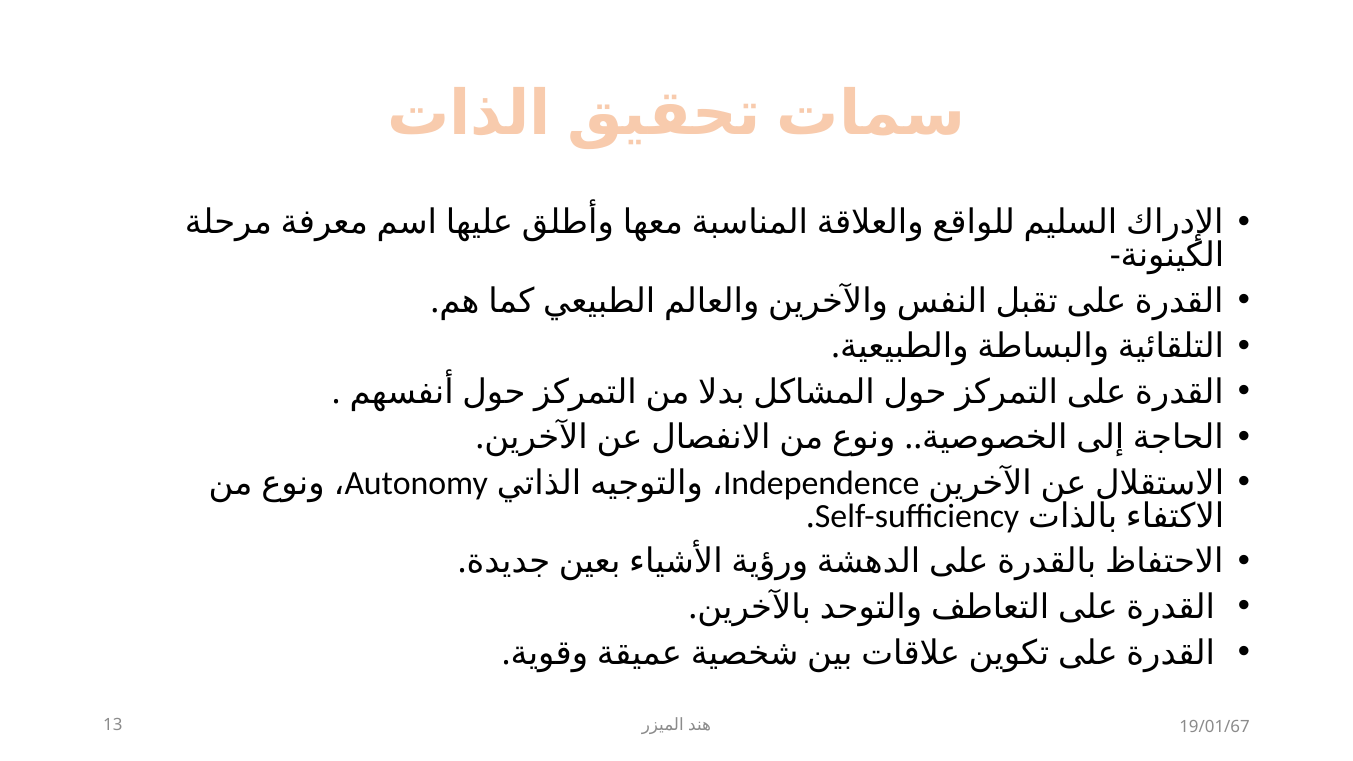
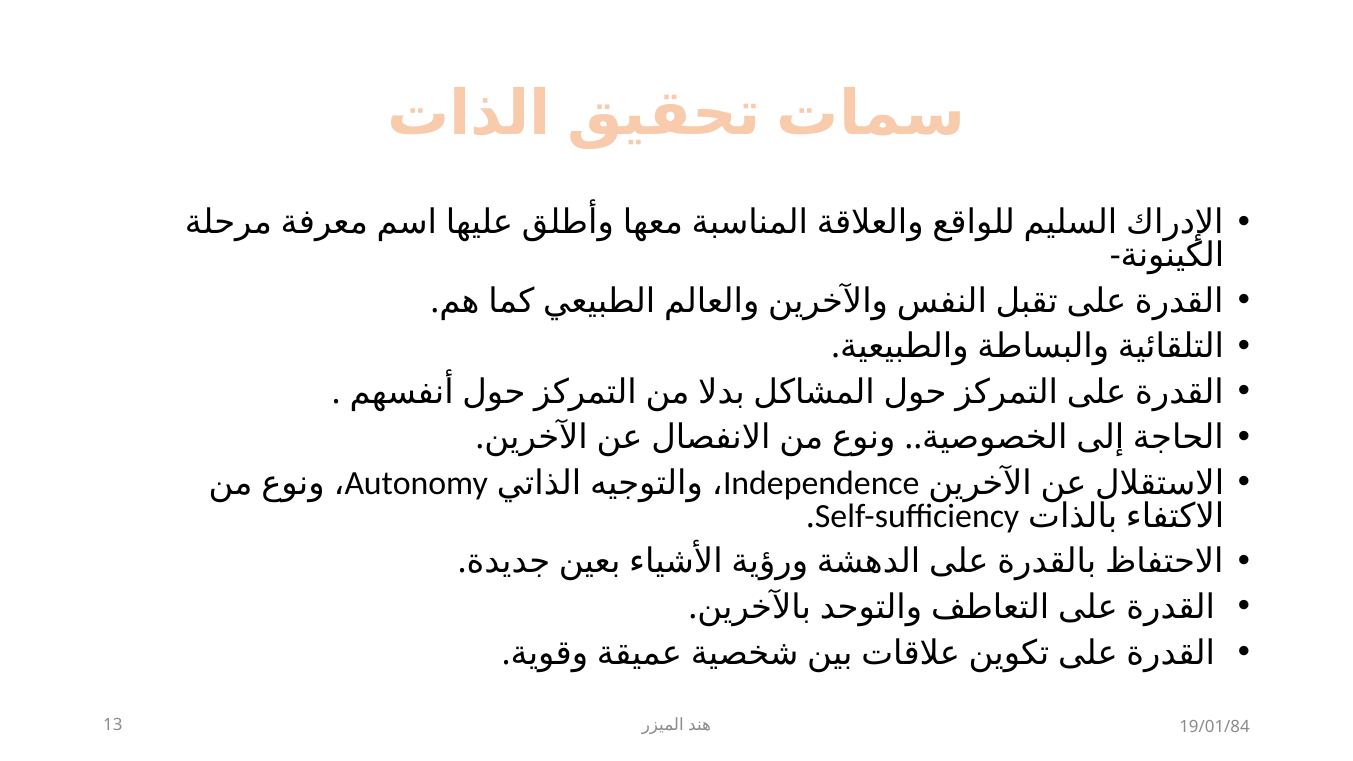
19/01/67: 19/01/67 -> 19/01/84 (1215, 727)
